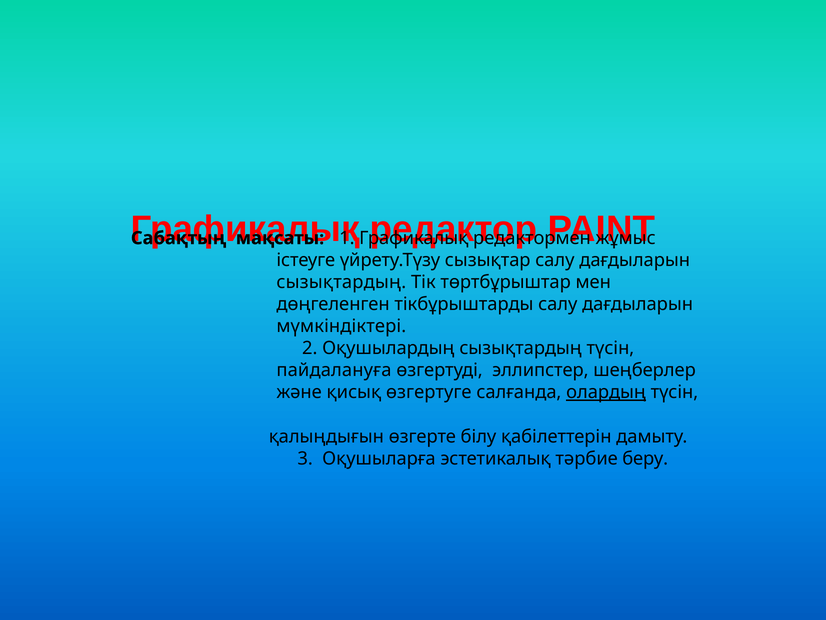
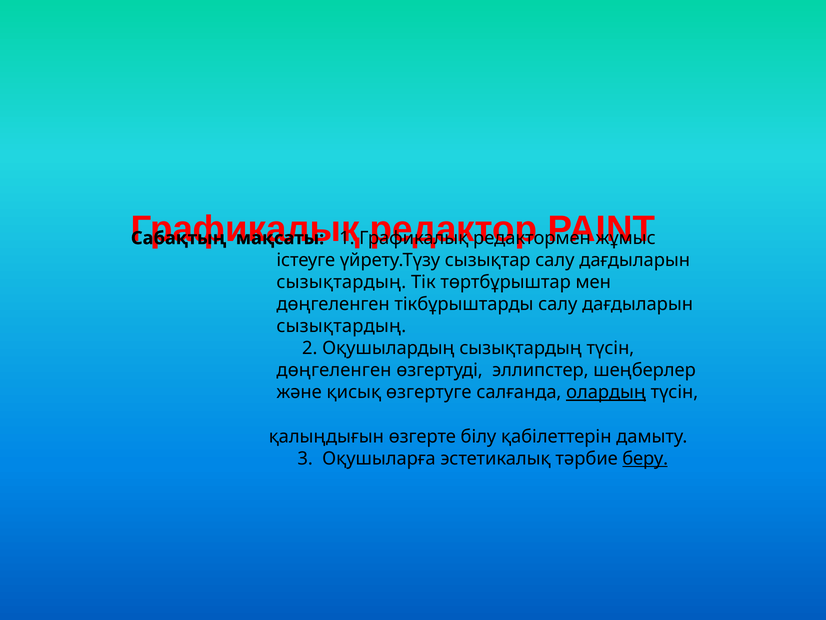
мүмкіндіктері: мүмкіндіктері -> сызықтардың (341, 326)
пайдалануға: пайдалануға -> дөңгеленген (334, 370)
беру underline: none -> present (645, 458)
